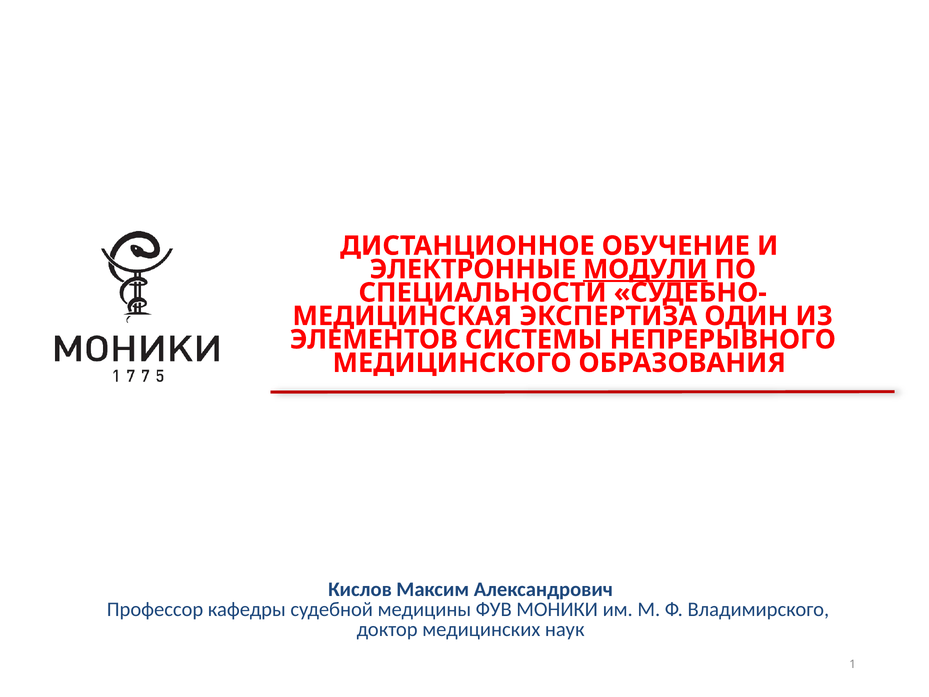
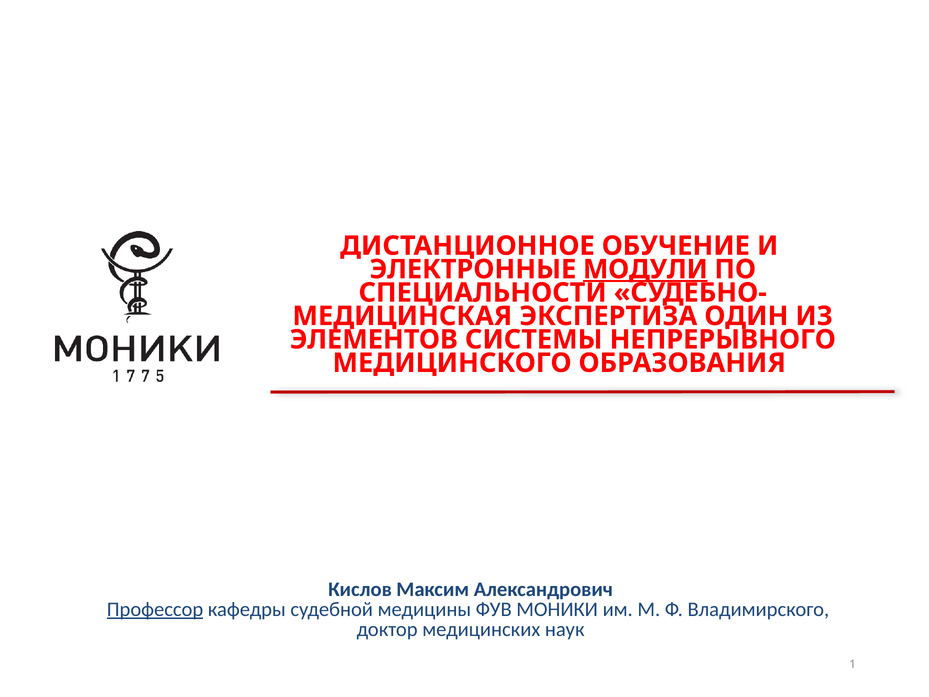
Профессор underline: none -> present (155, 609)
